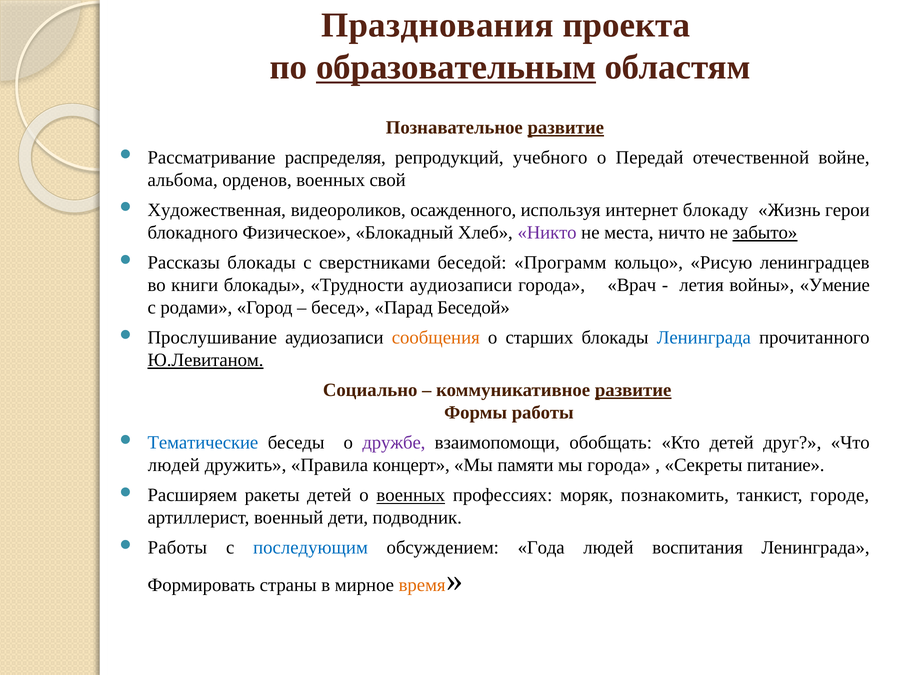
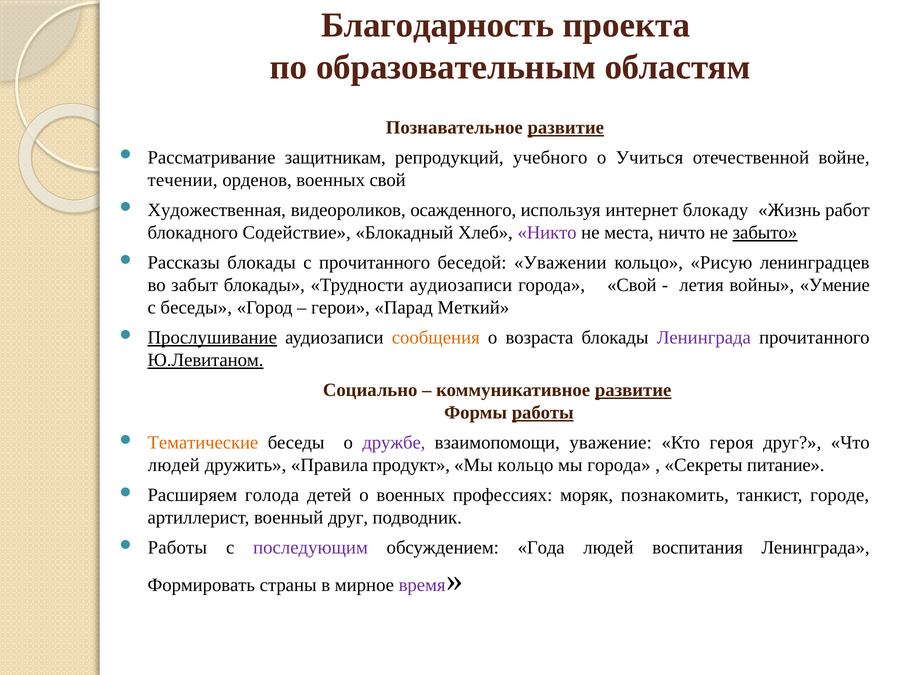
Празднования: Празднования -> Благодарность (438, 25)
образовательным underline: present -> none (456, 67)
распределяя: распределяя -> защитникам (335, 158)
Передай: Передай -> Учиться (650, 158)
альбома: альбома -> течении (183, 180)
герои: герои -> работ (847, 210)
Физическое: Физическое -> Содействие (297, 233)
с сверстниками: сверстниками -> прочитанного (375, 263)
Программ: Программ -> Уважении (560, 263)
книги: книги -> забыт (195, 285)
города Врач: Врач -> Свой (632, 285)
с родами: родами -> беседы (196, 308)
бесед: бесед -> герои (341, 308)
Парад Беседой: Беседой -> Меткий (473, 308)
Прослушивание underline: none -> present (212, 338)
старших: старших -> возраста (539, 338)
Ленинграда colour: blue -> purple (704, 338)
работы underline: none -> present (543, 413)
Тематические colour: blue -> orange (203, 443)
обобщать: обобщать -> уважение (611, 443)
Кто детей: детей -> героя (732, 443)
концерт: концерт -> продукт (411, 465)
Мы памяти: памяти -> кольцо (525, 465)
ракеты: ракеты -> голода (272, 495)
военных underline: present -> none (411, 495)
военный дети: дети -> друг (348, 518)
последующим colour: blue -> purple (311, 548)
время colour: orange -> purple (422, 585)
